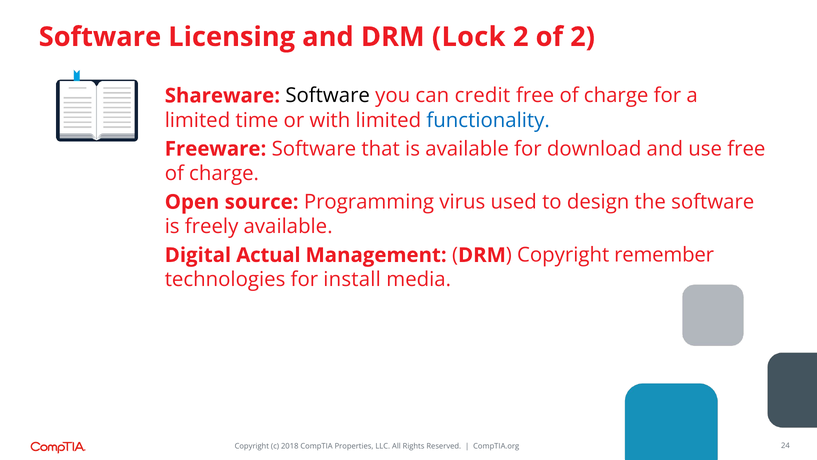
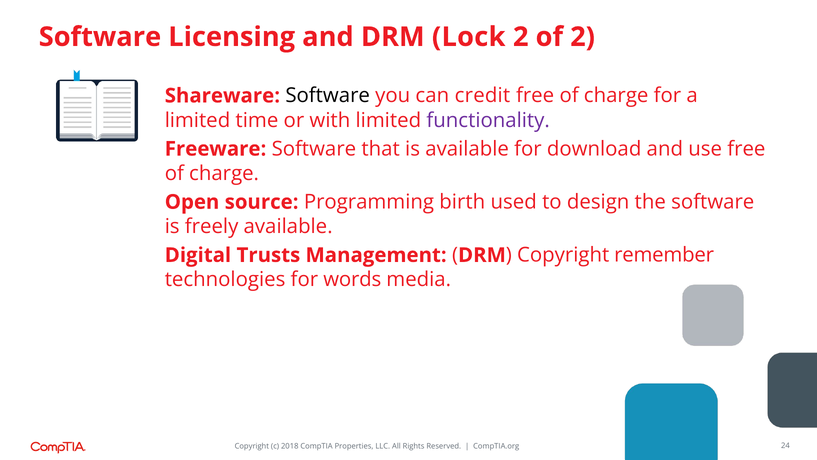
functionality colour: blue -> purple (488, 120)
virus: virus -> birth (462, 202)
Actual: Actual -> Trusts (268, 255)
install: install -> words (352, 279)
